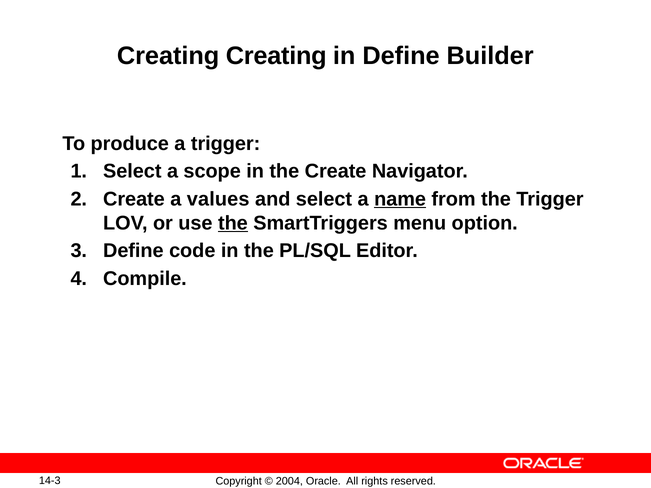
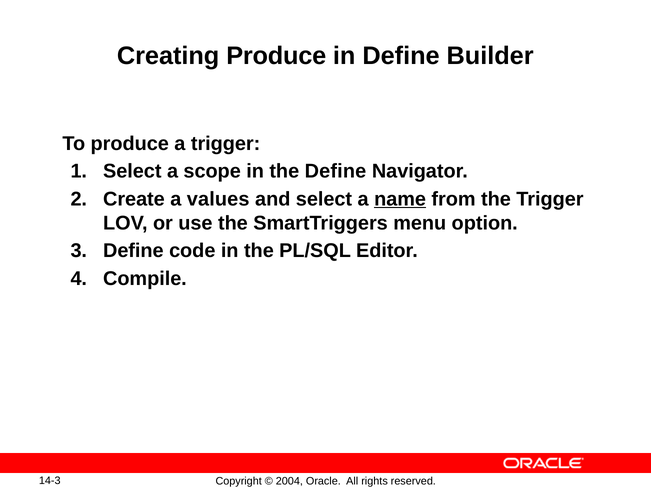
Creating Creating: Creating -> Produce (276, 56)
the Create: Create -> Define (335, 171)
the underline: present -> none (233, 223)
